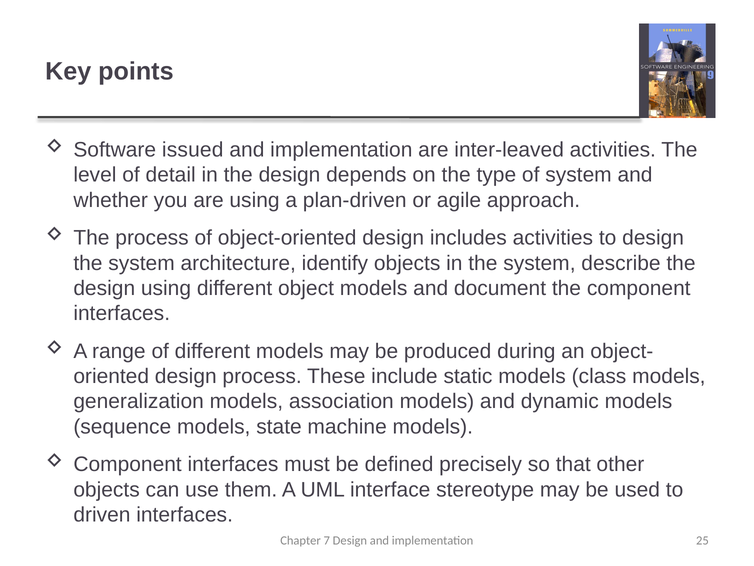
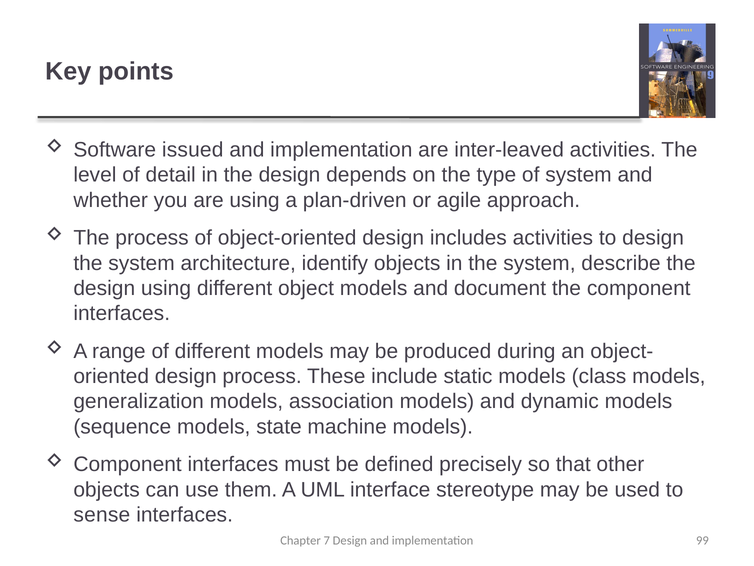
driven: driven -> sense (102, 514)
25: 25 -> 99 (702, 540)
